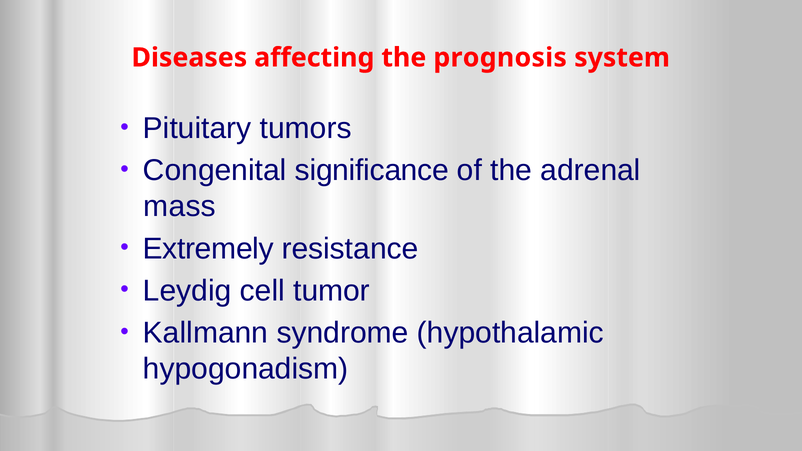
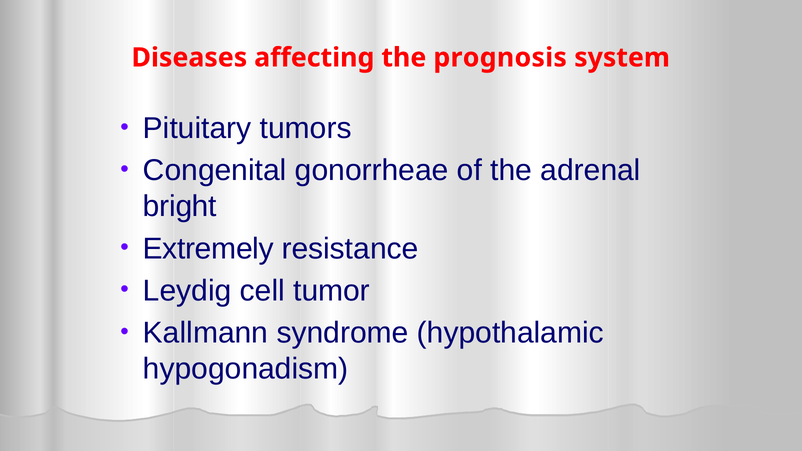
significance: significance -> gonorrheae (372, 171)
mass: mass -> bright (180, 207)
